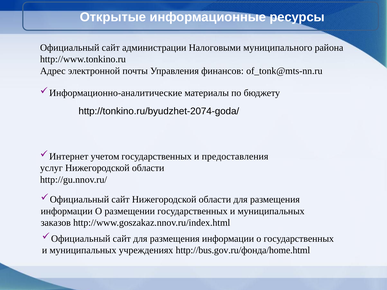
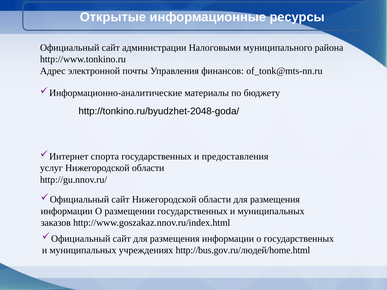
http://tonkino.ru/byudzhet-2074-goda/: http://tonkino.ru/byudzhet-2074-goda/ -> http://tonkino.ru/byudzhet-2048-goda/ (159, 111)
учетом: учетом -> спорта (105, 157)
http://bus.gov.ru/фонда/home.html: http://bus.gov.ru/фонда/home.html -> http://bus.gov.ru/людей/home.html (243, 250)
